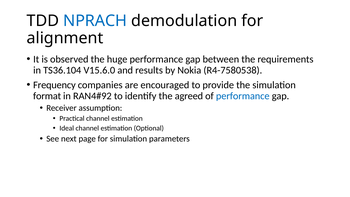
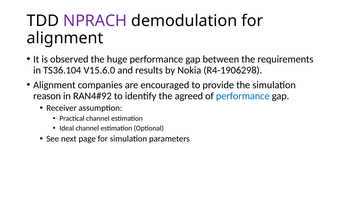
NPRACH colour: blue -> purple (95, 21)
R4-7580538: R4-7580538 -> R4-1906298 (233, 70)
Frequency: Frequency -> Alignment (54, 85)
format: format -> reason (47, 96)
